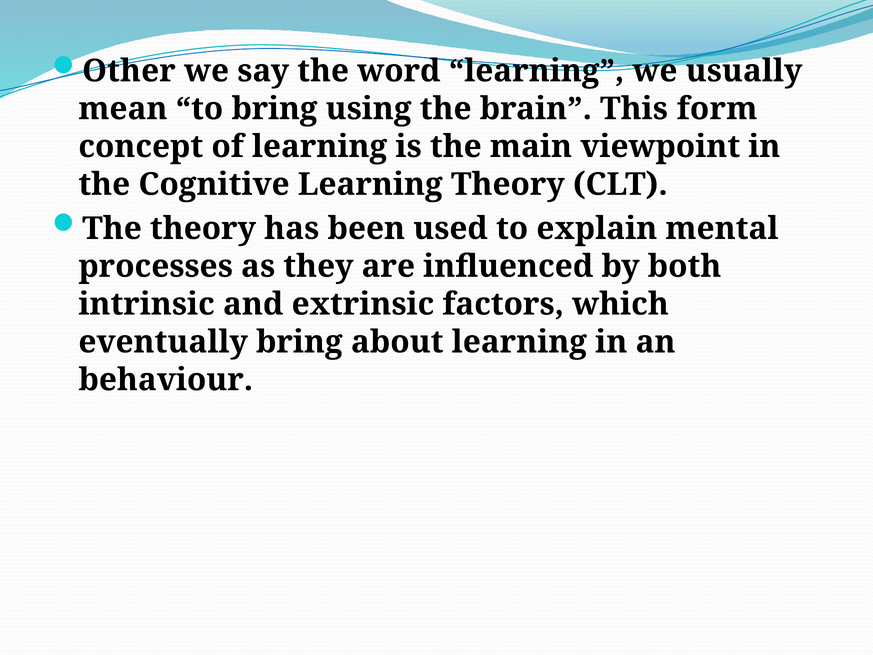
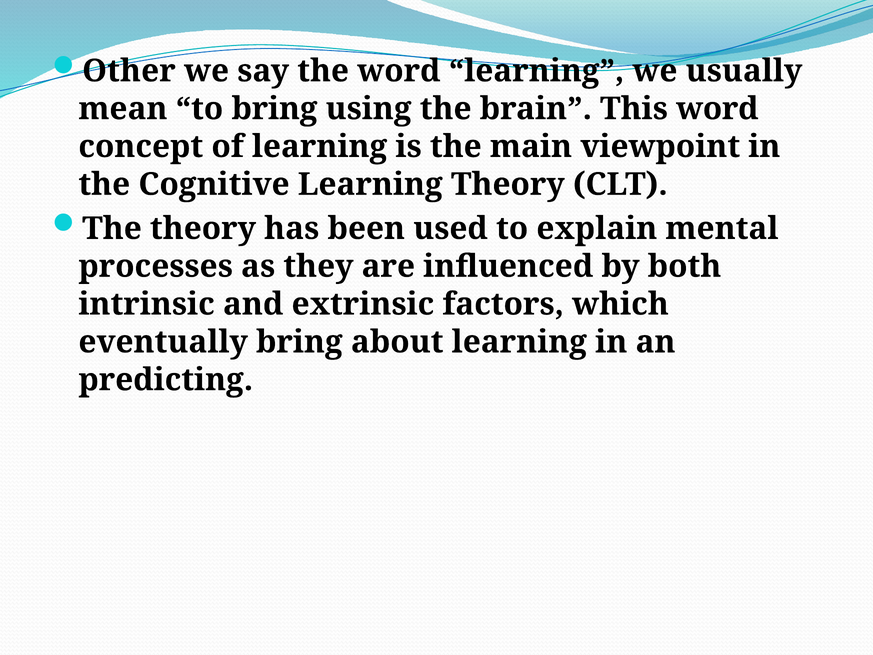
This form: form -> word (717, 109)
behaviour: behaviour -> predicting (166, 380)
